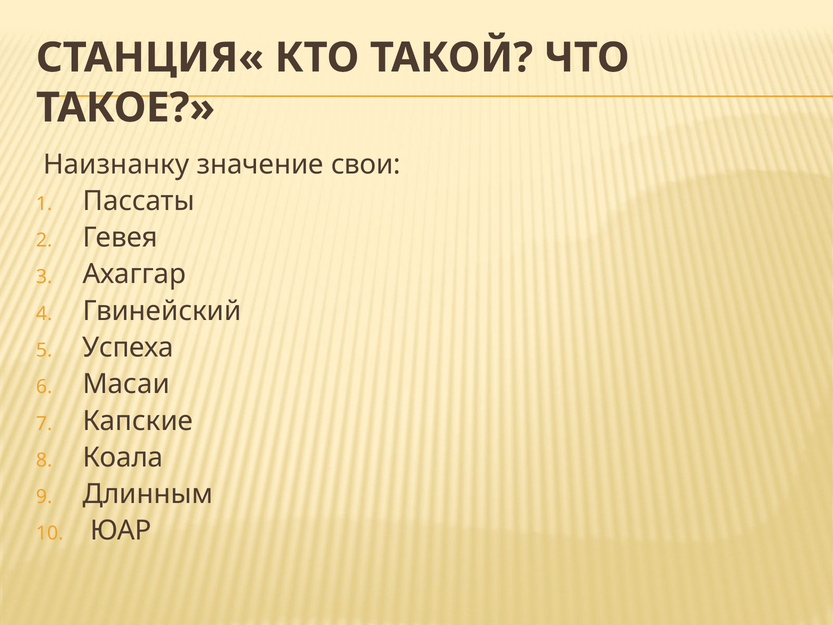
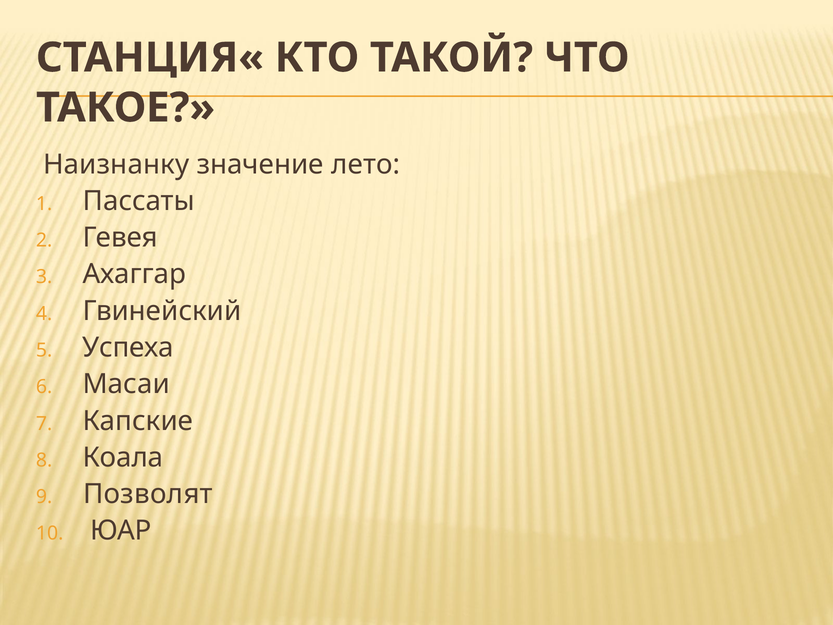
свои: свои -> лето (366, 164)
Длинным: Длинным -> Позволят (148, 494)
